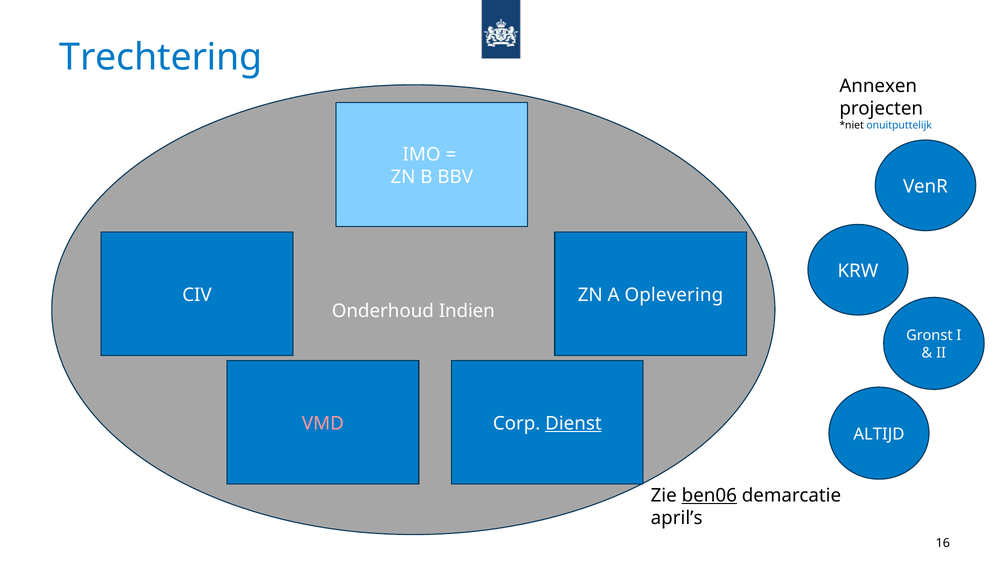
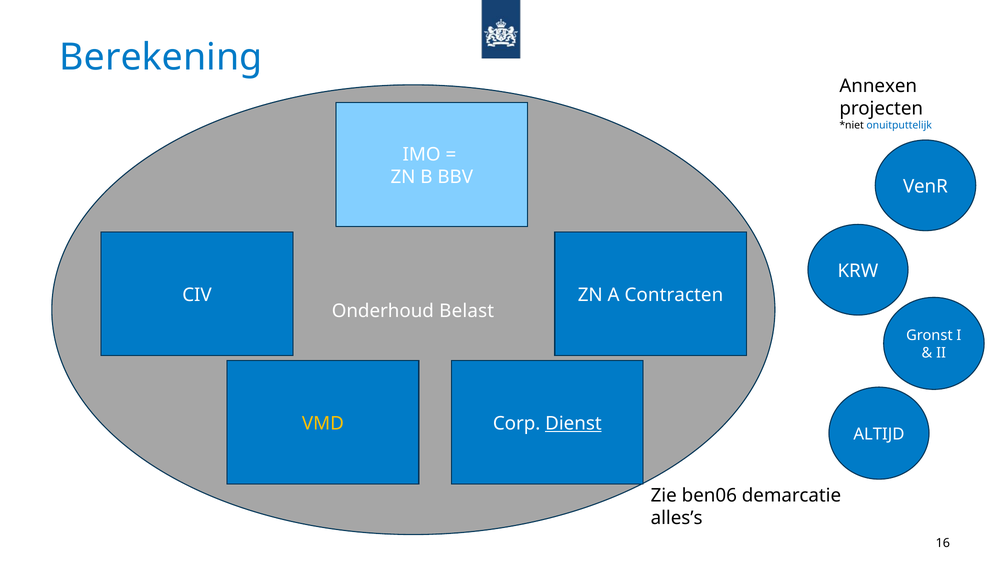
Trechtering: Trechtering -> Berekening (161, 57)
Oplevering: Oplevering -> Contracten (674, 295)
Indien: Indien -> Belast (467, 311)
VMD colour: pink -> yellow (323, 423)
ben06 underline: present -> none (709, 495)
april’s: april’s -> alles’s (677, 518)
